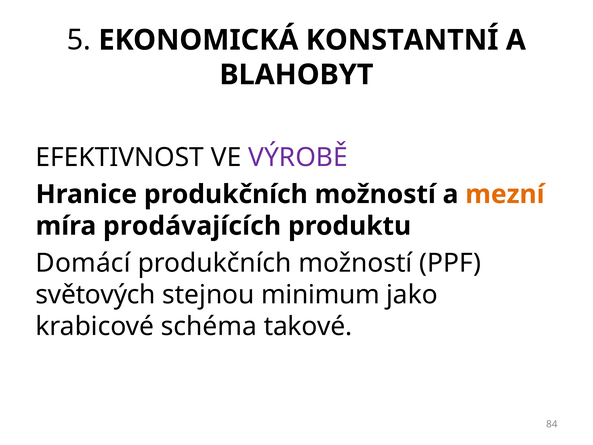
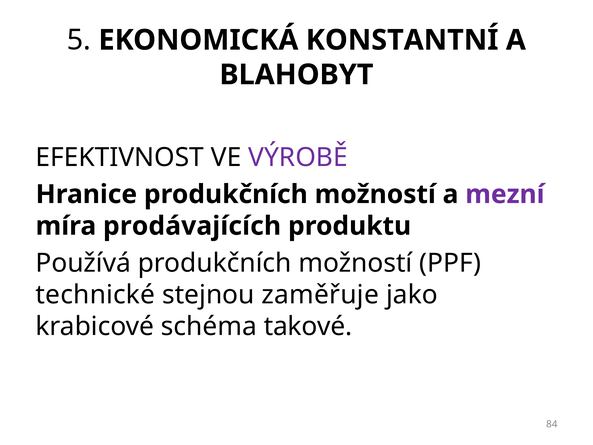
mezní colour: orange -> purple (505, 194)
Domácí: Domácí -> Používá (83, 263)
světových: světových -> technické (95, 295)
minimum: minimum -> zaměřuje (320, 295)
